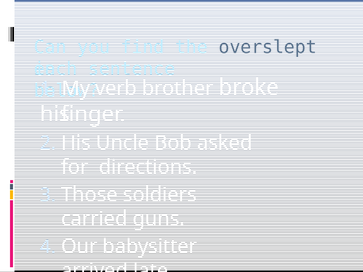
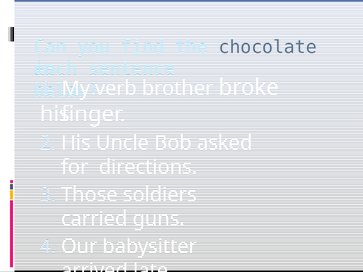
overslept: overslept -> chocolate (268, 47)
